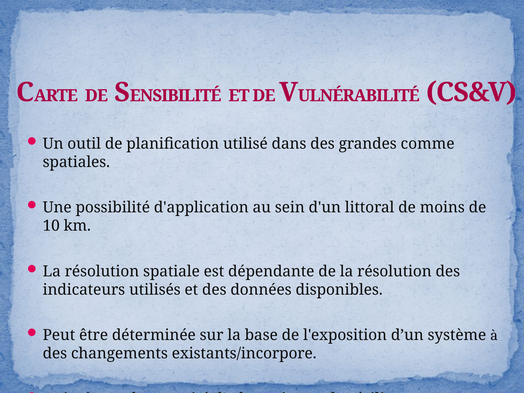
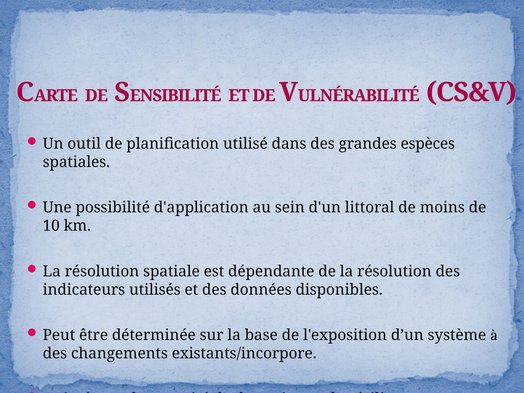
comme: comme -> espèces (428, 144)
